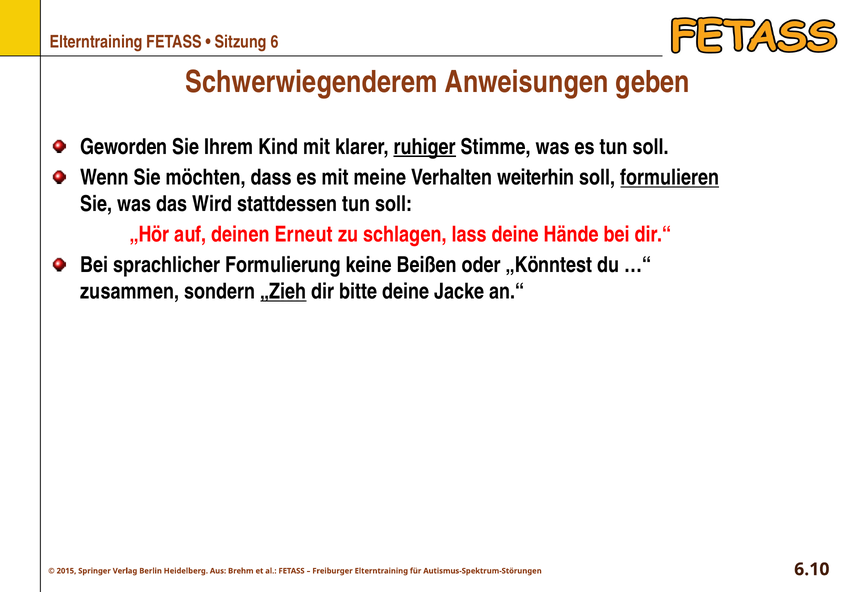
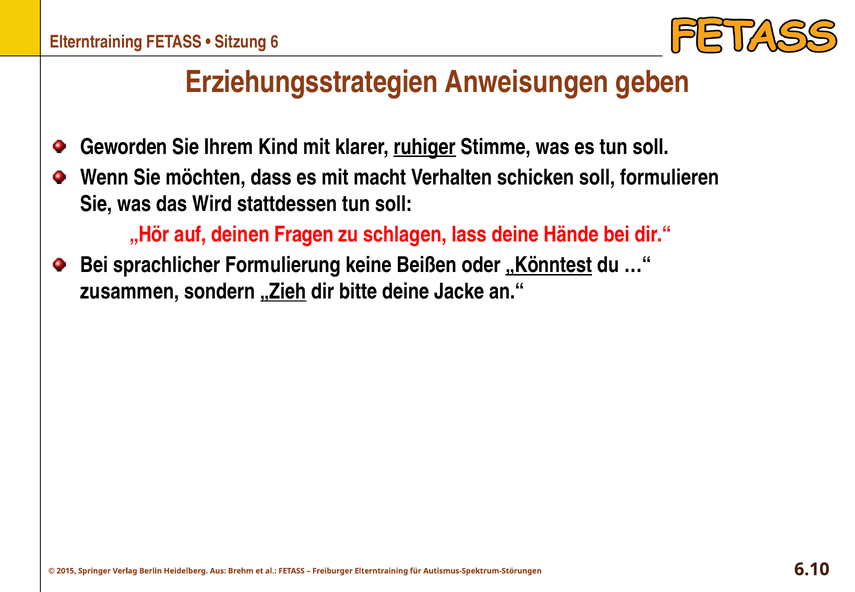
Schwerwiegenderem: Schwerwiegenderem -> Erziehungsstrategien (312, 82)
meine: meine -> macht (380, 177)
weiterhin: weiterhin -> schicken (536, 177)
formulieren underline: present -> none (670, 177)
Erneut: Erneut -> Fragen (304, 234)
„Könntest underline: none -> present (549, 265)
